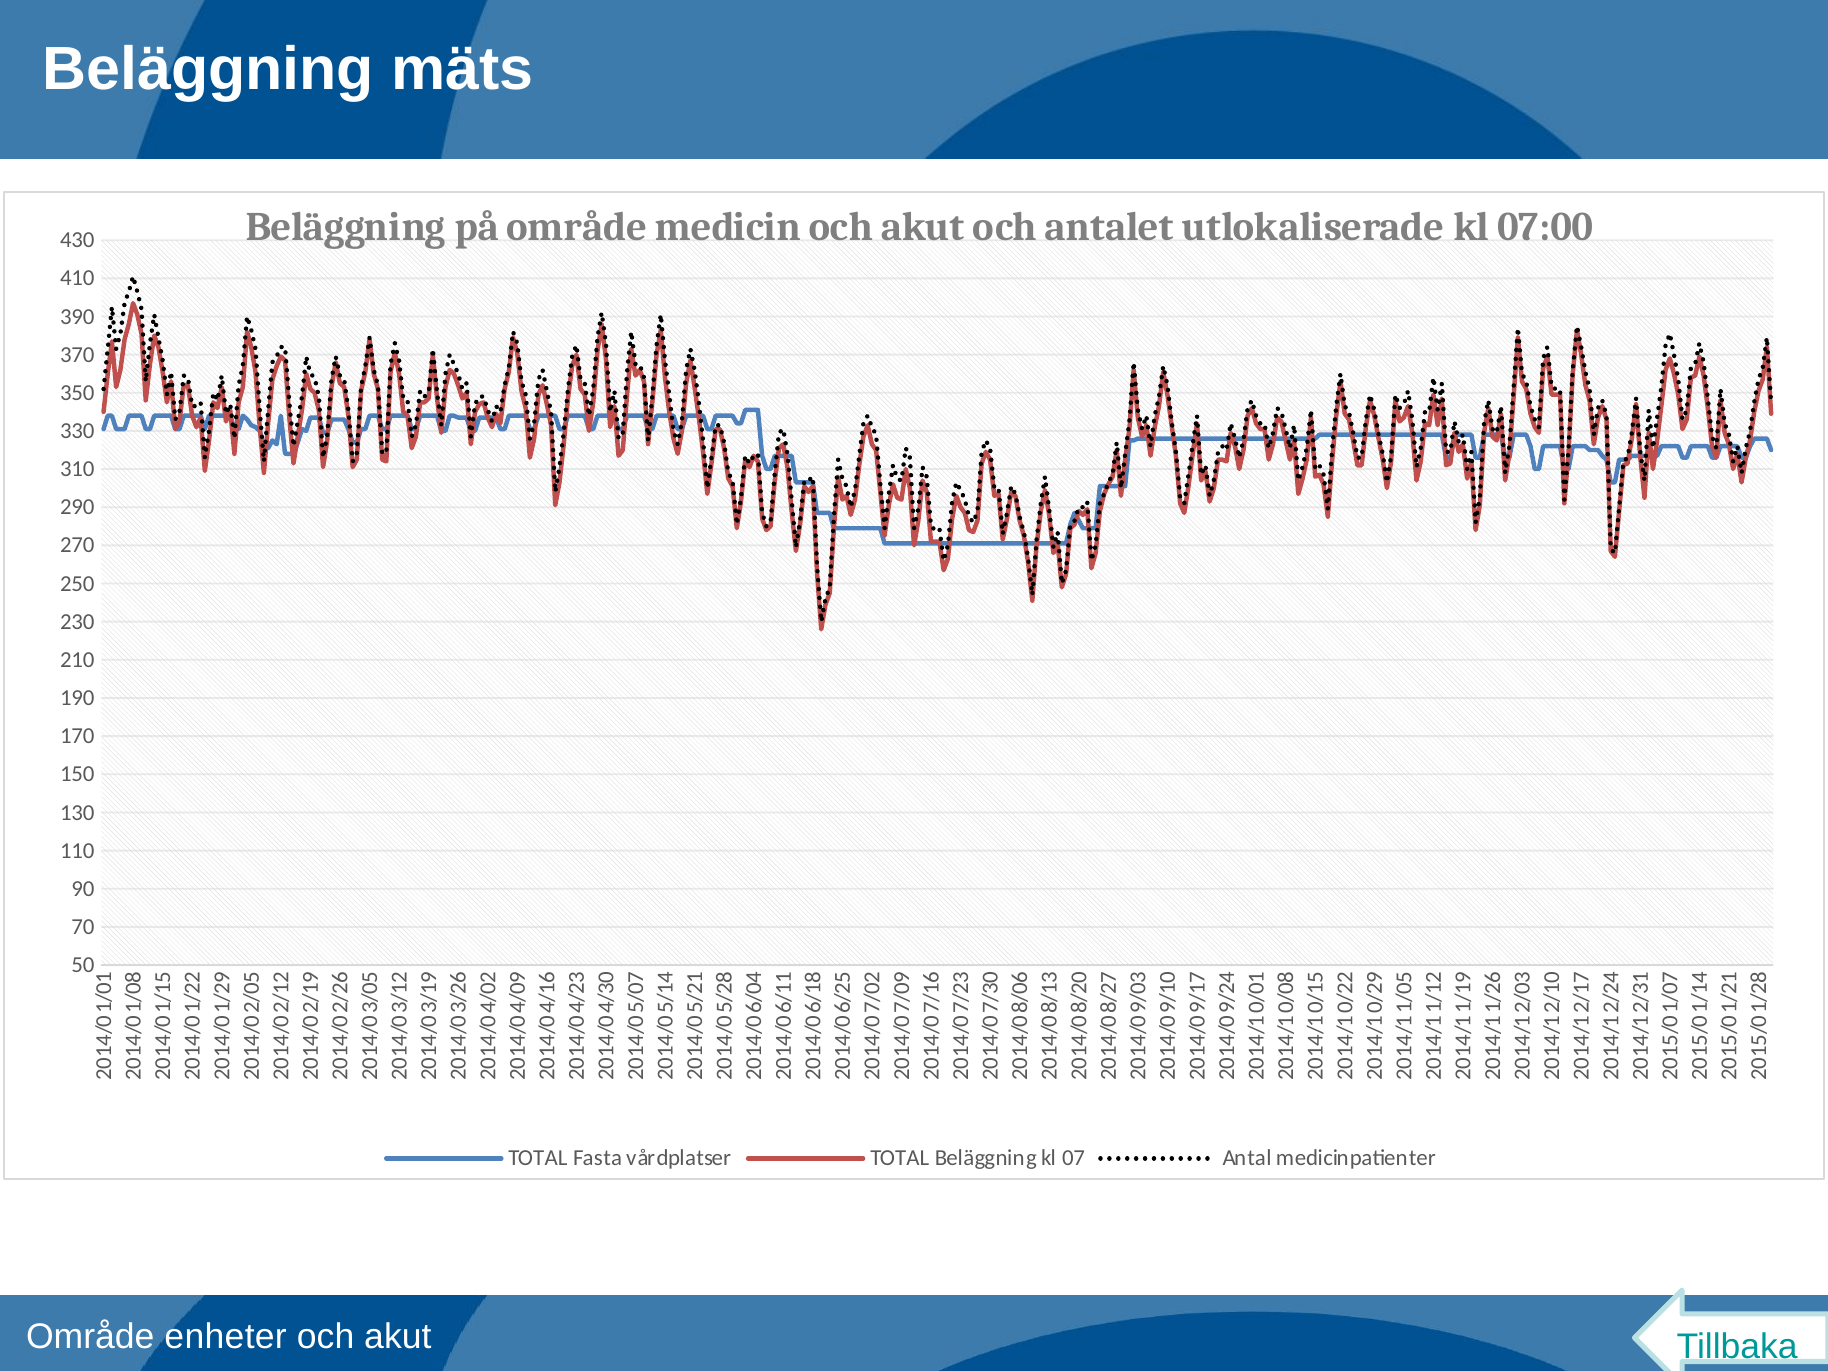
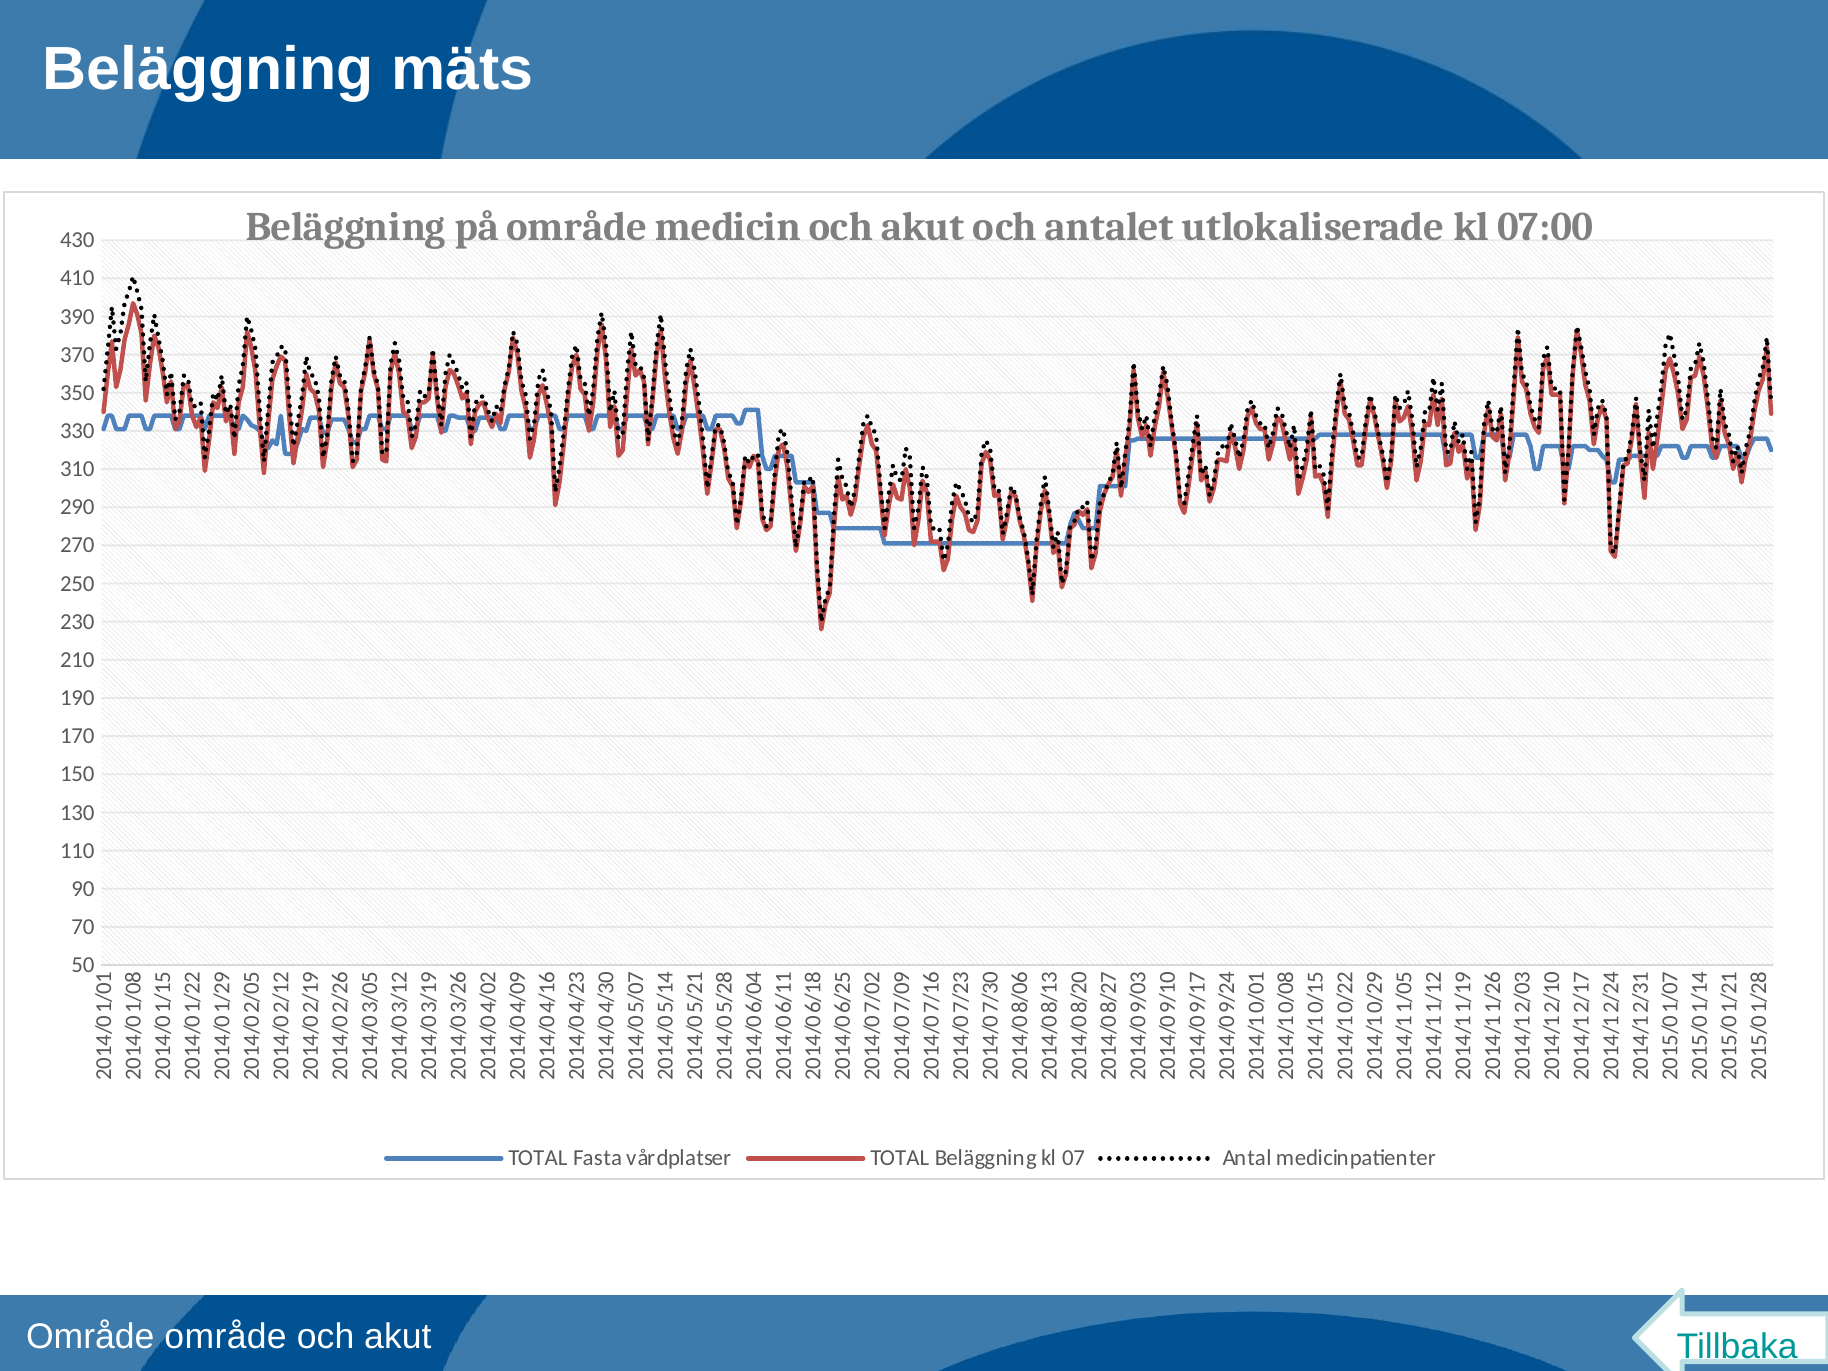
Område enheter: enheter -> område (226, 1337)
